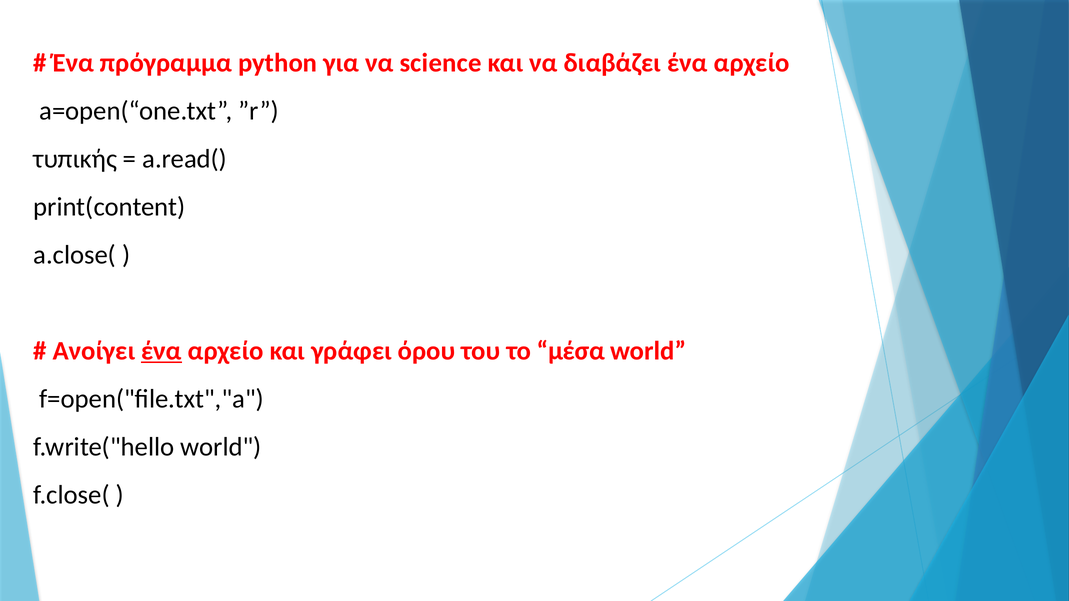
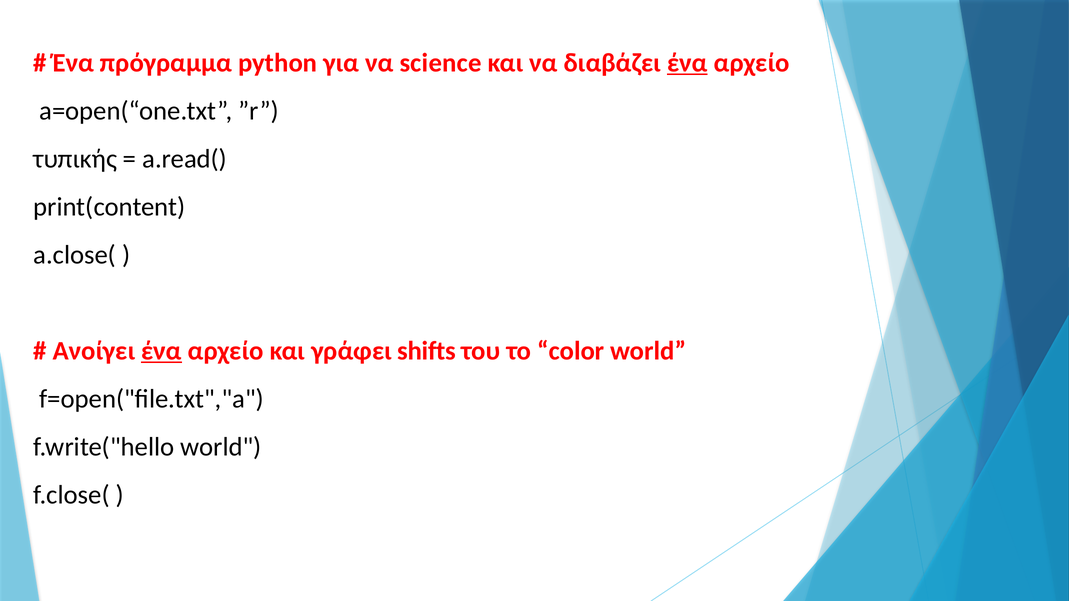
ένα underline: none -> present (687, 63)
όρου: όρου -> shifts (427, 351)
μέσα: μέσα -> color (571, 351)
